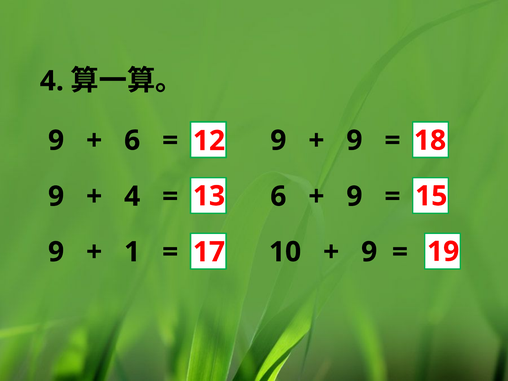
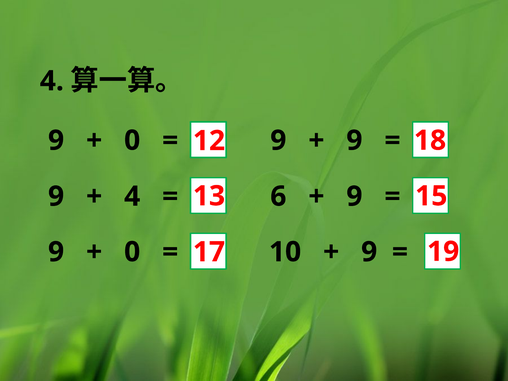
6: 6 -> 0 (132, 140)
1: 1 -> 0 (132, 252)
